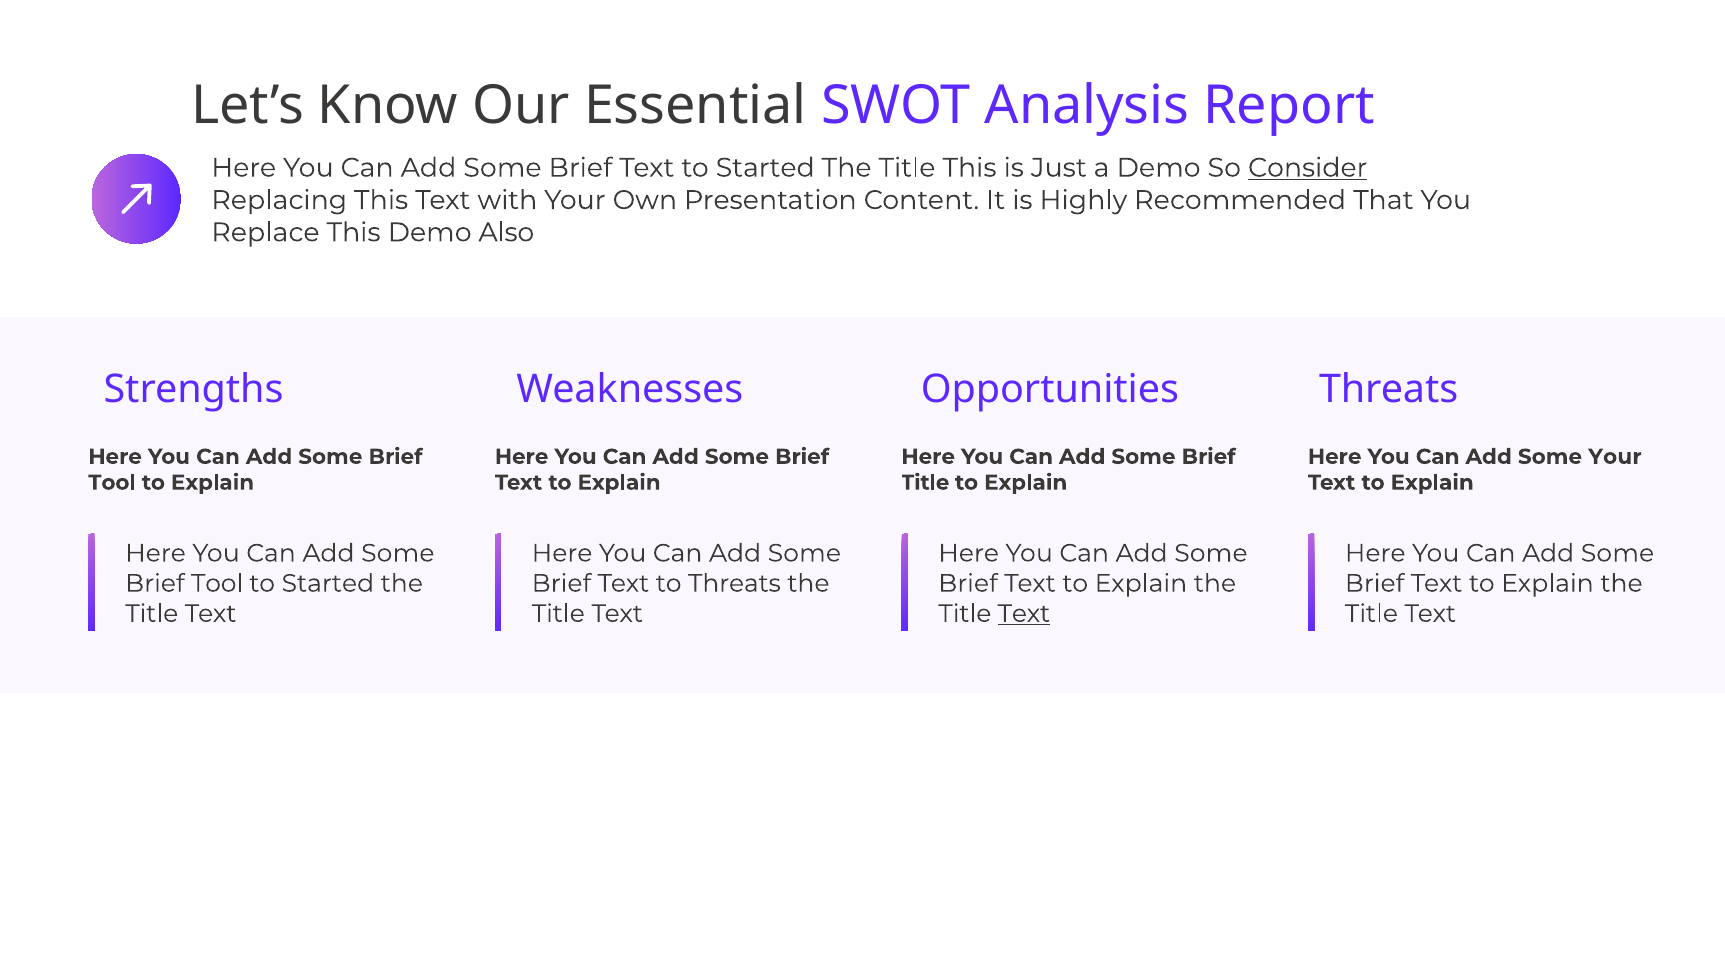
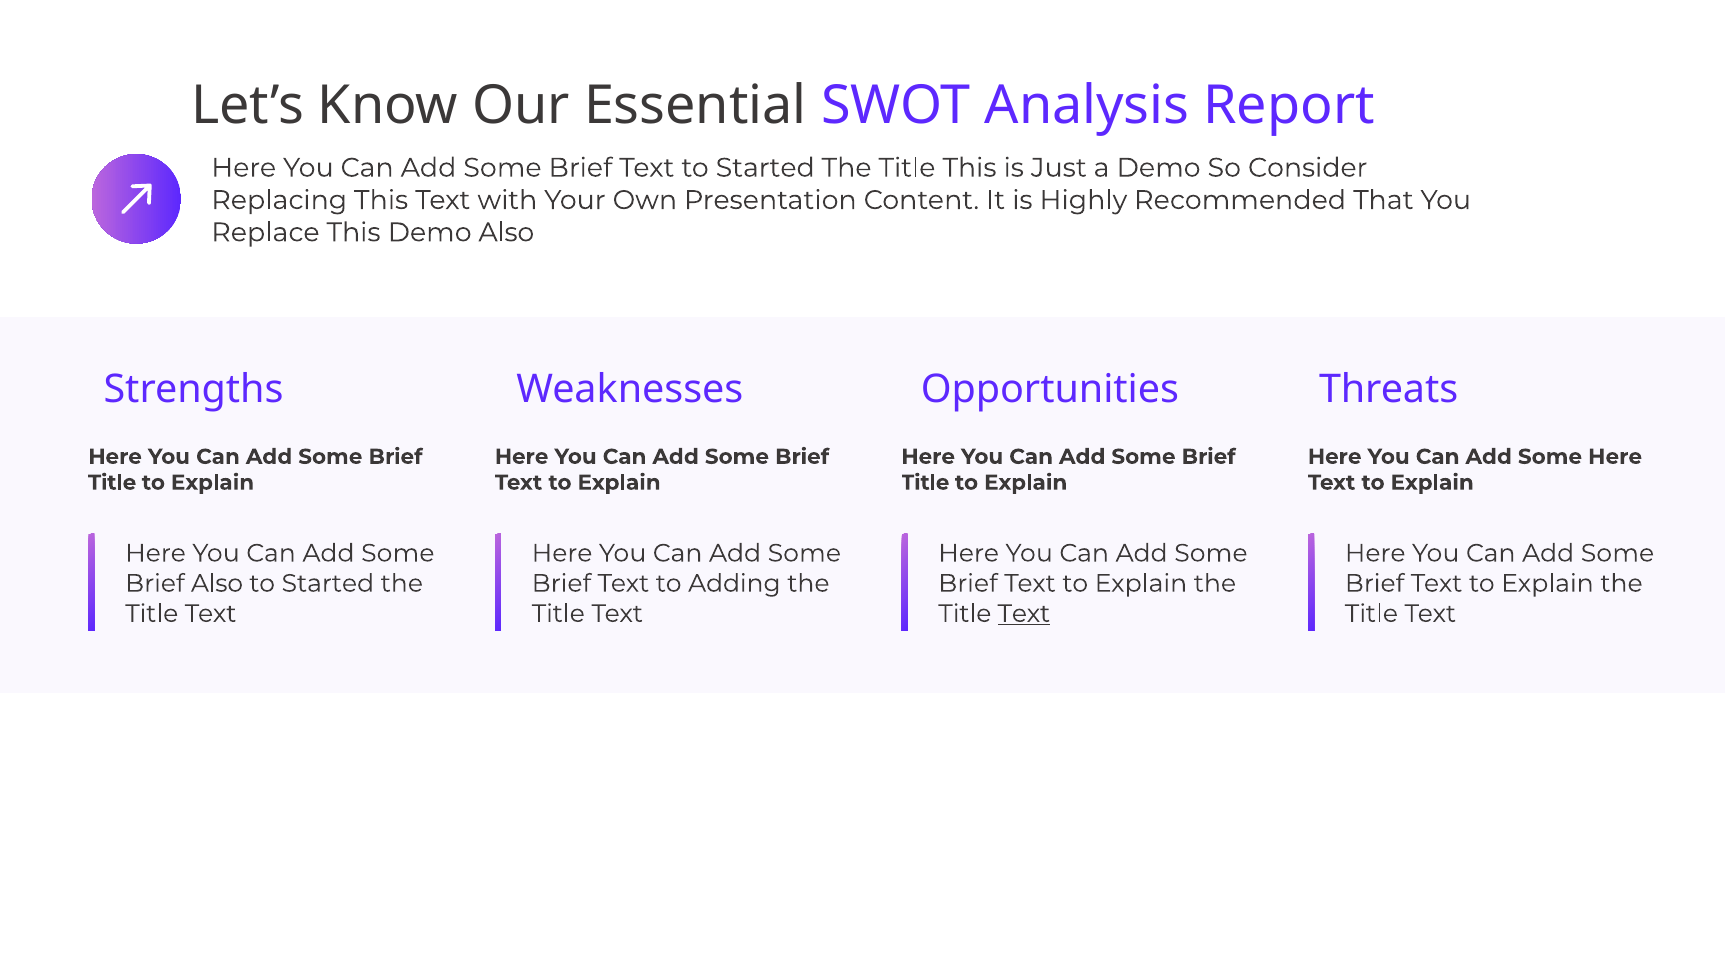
Consider underline: present -> none (1308, 168)
Some Your: Your -> Here (1615, 457)
Tool: Tool -> Title (112, 483)
Tool: Tool -> Also (217, 584)
to Threats: Threats -> Adding (734, 584)
